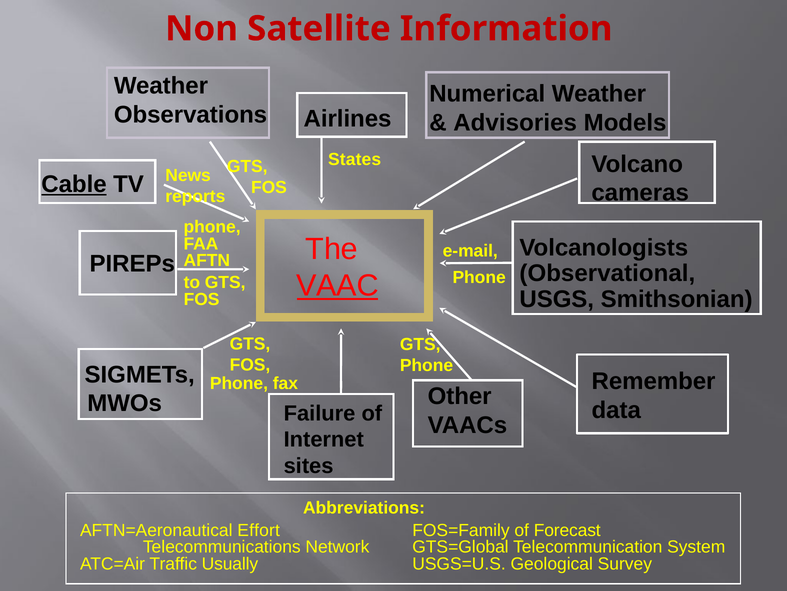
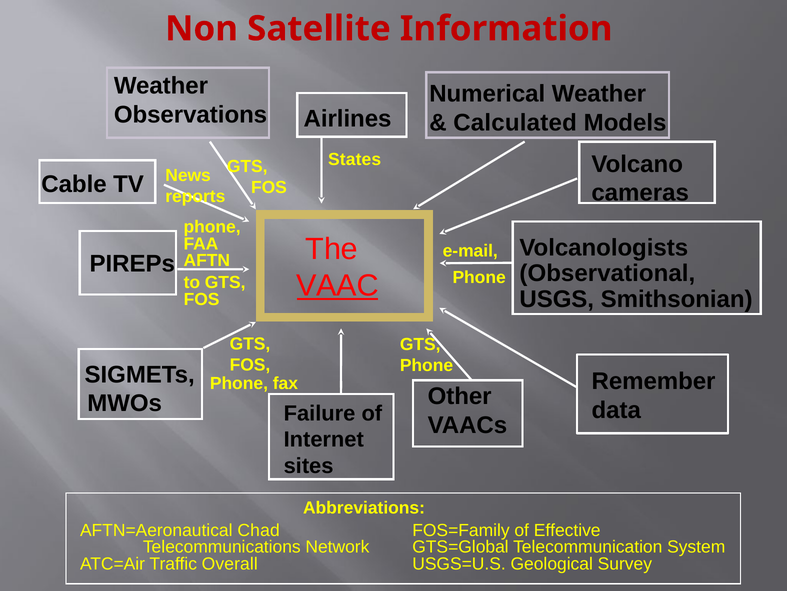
Advisories: Advisories -> Calculated (515, 123)
Cable underline: present -> none (74, 184)
Effort: Effort -> Chad (259, 530)
Forecast: Forecast -> Effective (567, 530)
Usually: Usually -> Overall (230, 563)
